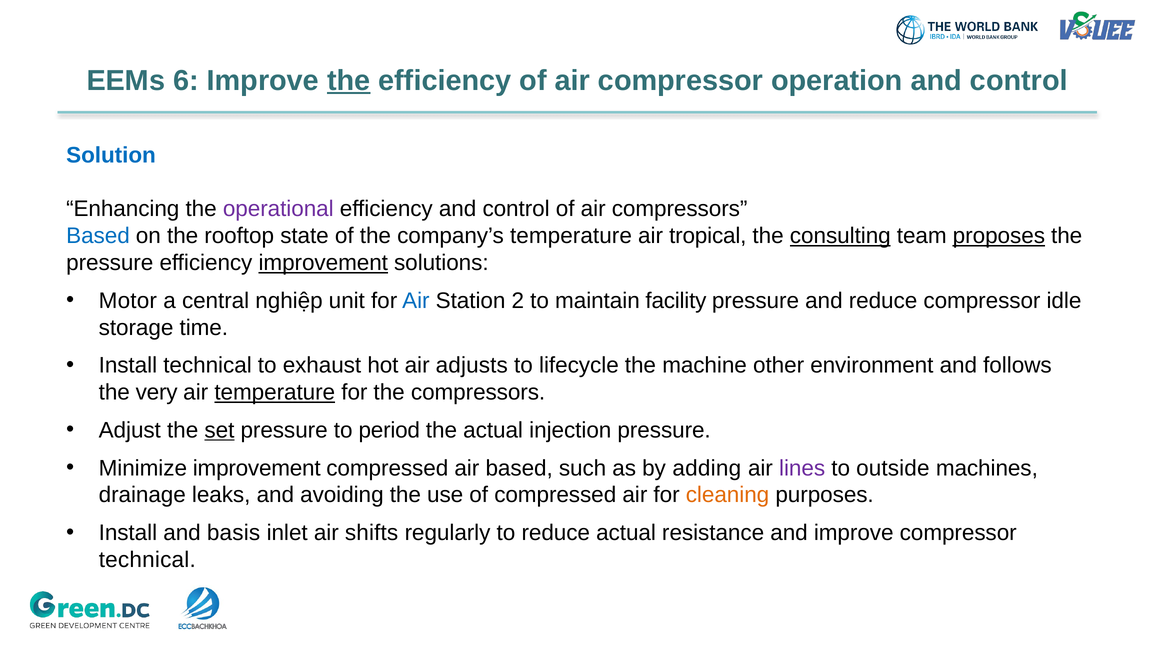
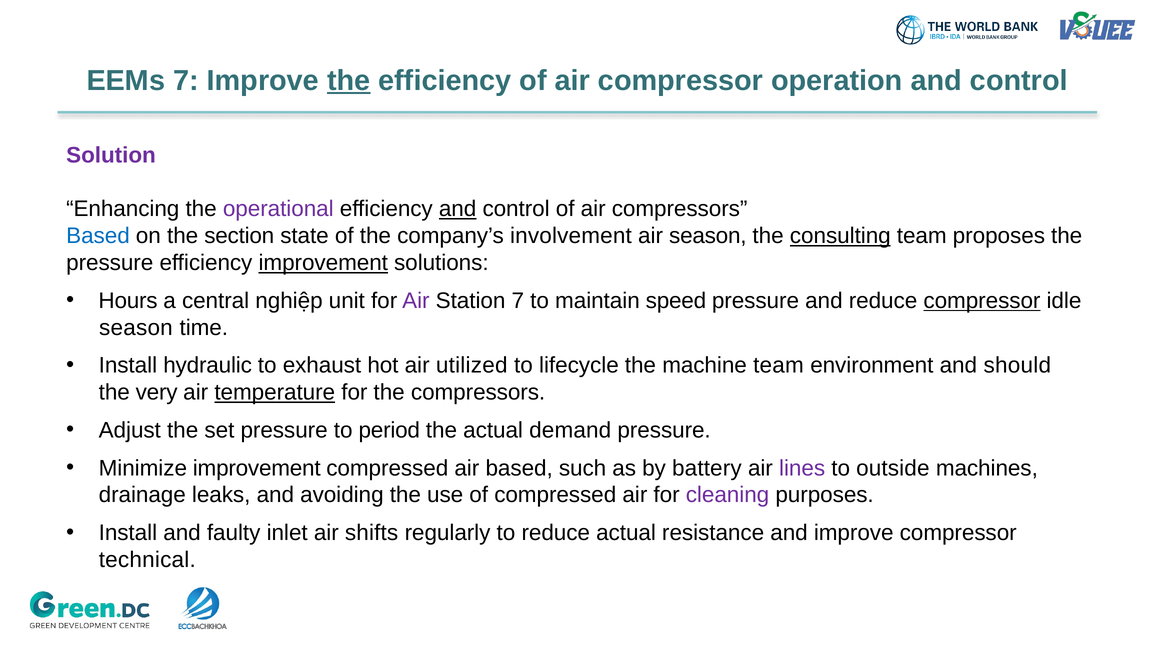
EEMs 6: 6 -> 7 (186, 81)
Solution colour: blue -> purple (111, 155)
and underline: none -> present (458, 209)
rooftop: rooftop -> section (239, 236)
company’s temperature: temperature -> involvement (571, 236)
air tropical: tropical -> season (708, 236)
proposes underline: present -> none (999, 236)
Motor: Motor -> Hours (128, 301)
Air colour: blue -> purple (416, 301)
Station 2: 2 -> 7 (518, 301)
facility: facility -> speed (676, 301)
compressor underline: none -> present (982, 301)
storage: storage -> season (136, 328)
Install technical: technical -> hydraulic (208, 365)
adjusts: adjusts -> utilized (472, 365)
machine other: other -> team (779, 365)
follows: follows -> should (1017, 365)
set underline: present -> none (219, 430)
injection: injection -> demand (570, 430)
adding: adding -> battery (707, 468)
cleaning colour: orange -> purple (728, 495)
basis: basis -> faulty (234, 533)
